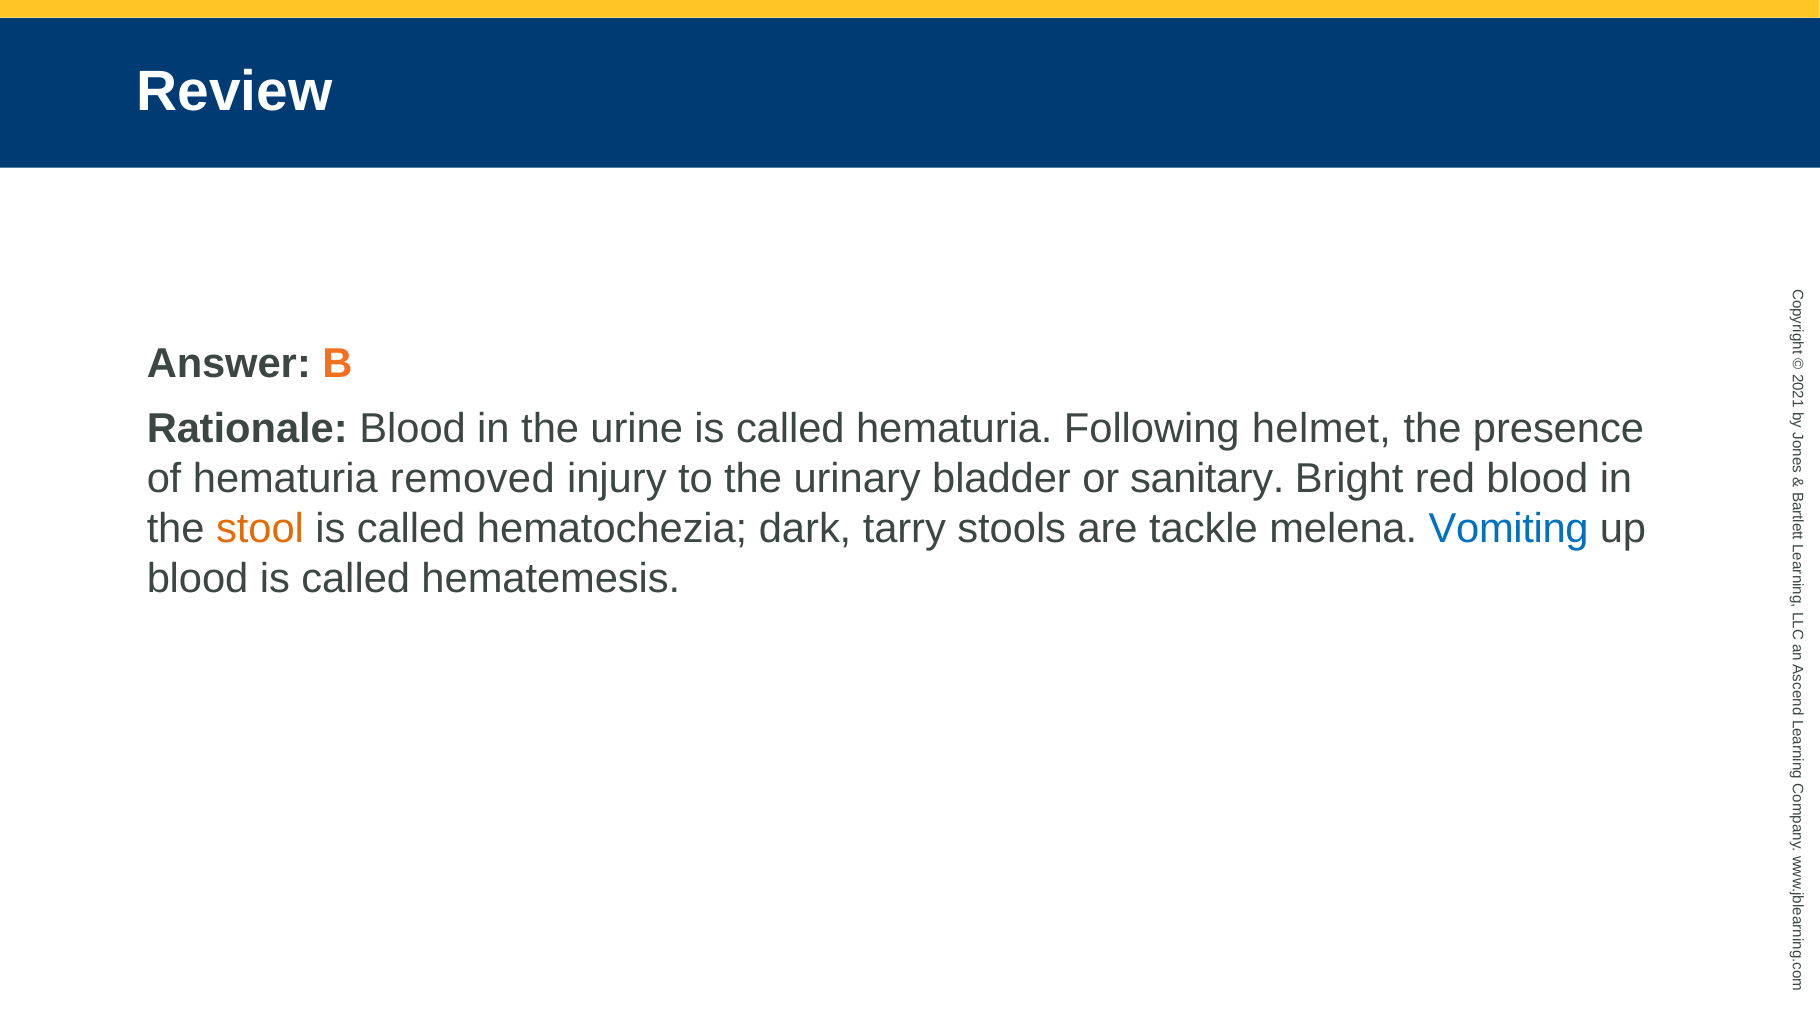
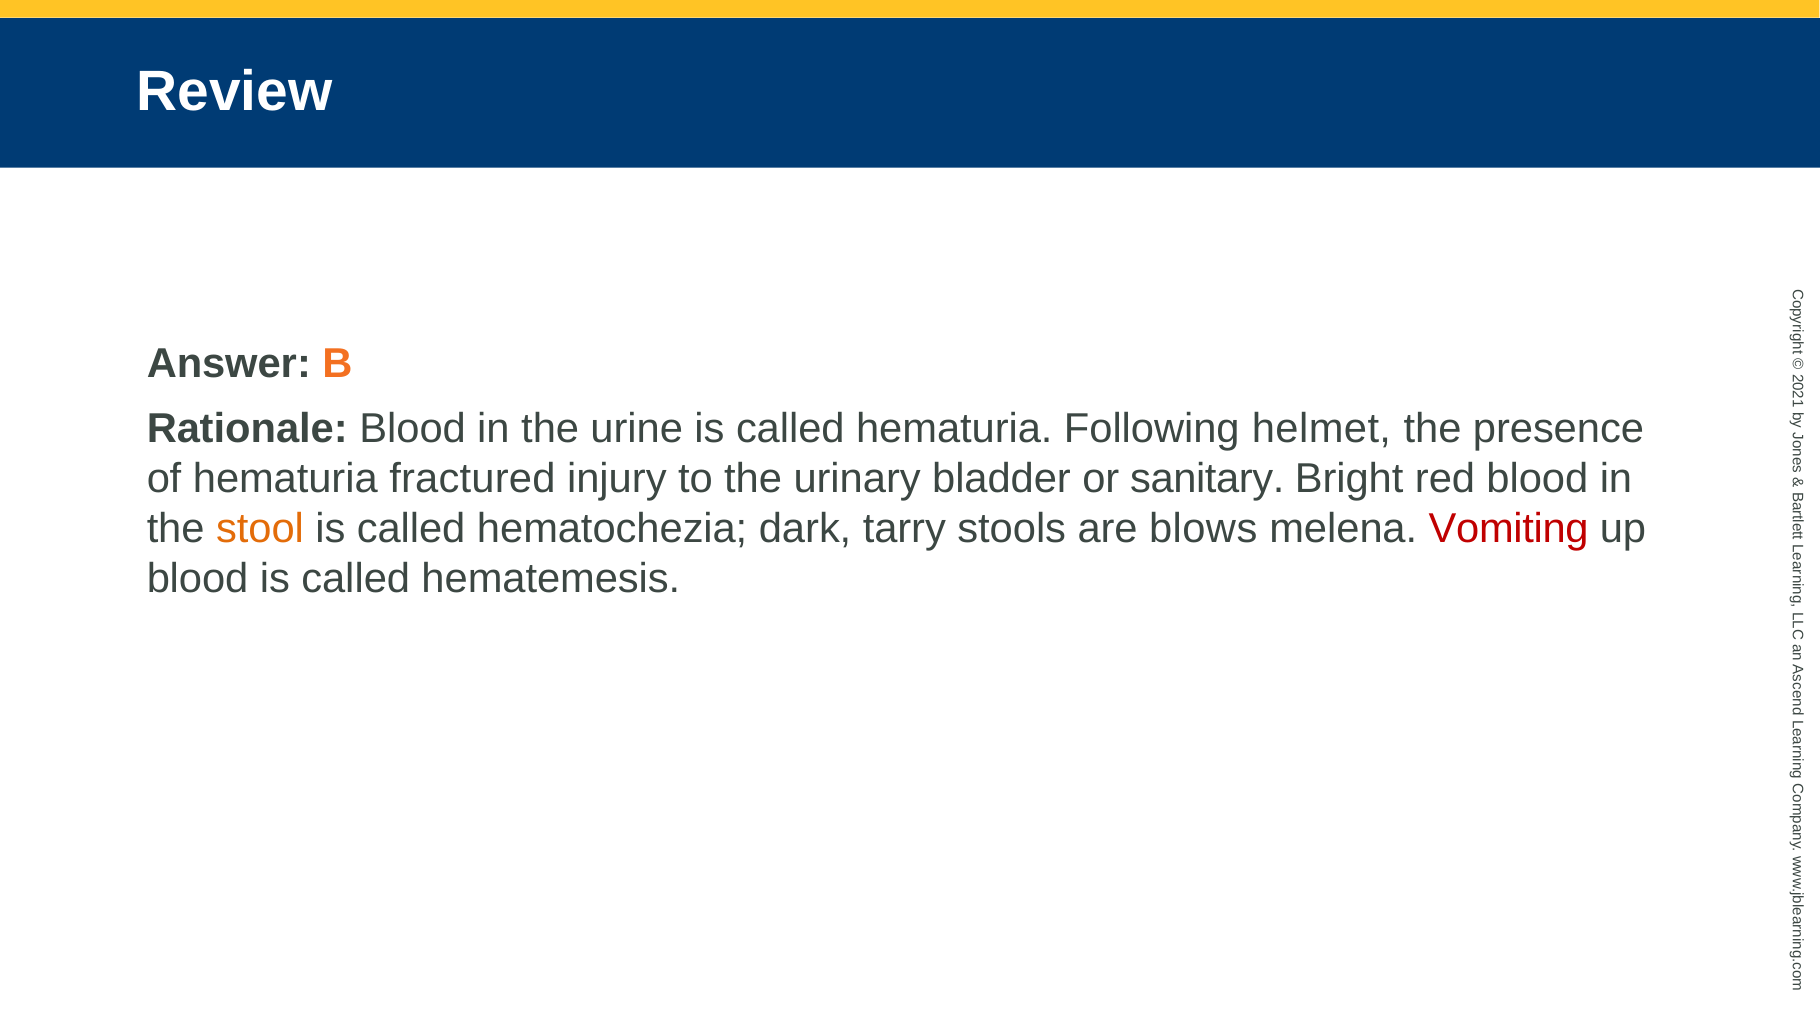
removed: removed -> fractured (472, 478)
tackle: tackle -> blows (1203, 528)
Vomiting colour: blue -> red (1509, 528)
